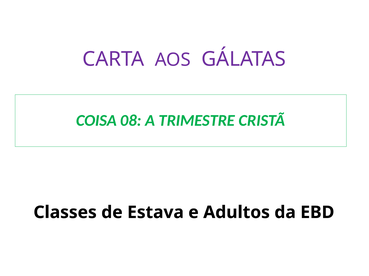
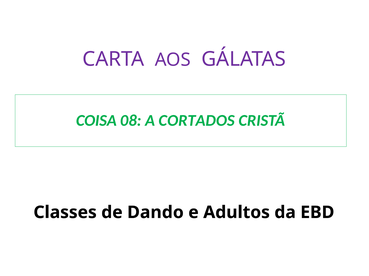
TRIMESTRE: TRIMESTRE -> CORTADOS (197, 121)
Estava: Estava -> Dando (155, 213)
